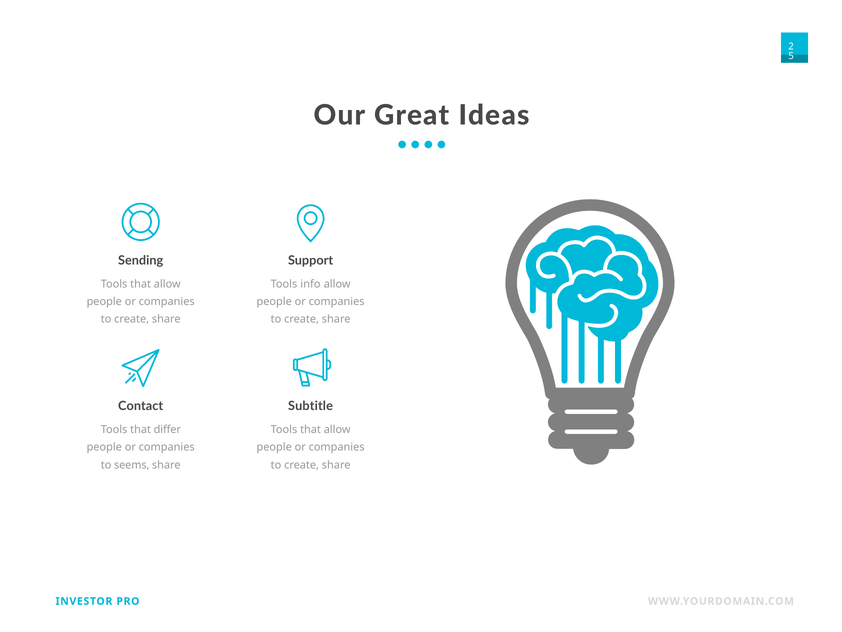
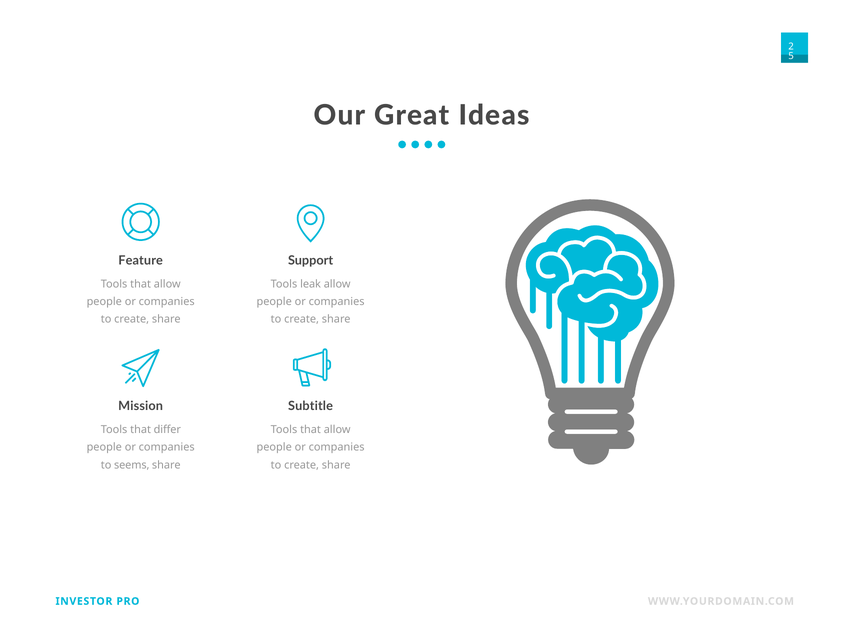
Sending: Sending -> Feature (141, 260)
info: info -> leak (311, 284)
Contact: Contact -> Mission (141, 406)
